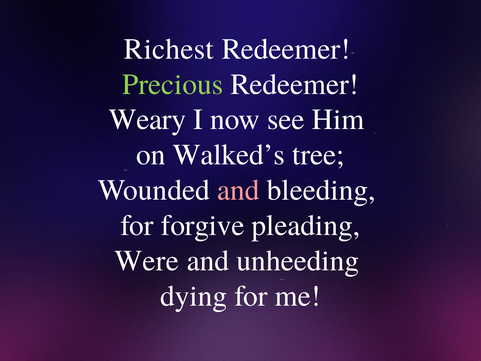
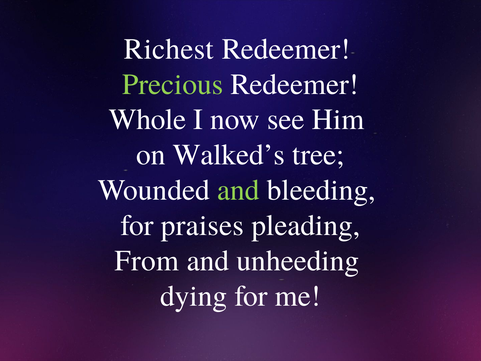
Weary: Weary -> Whole (148, 120)
and colour: pink -> light green (238, 190)
forgive: forgive -> praises (202, 225)
Were: Were -> From (147, 261)
